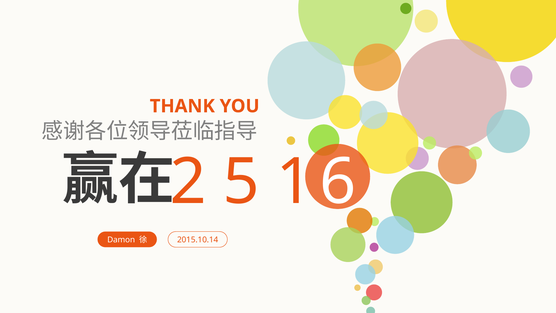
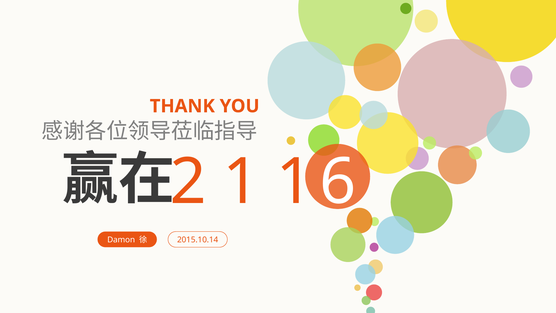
5: 5 -> 1 (241, 182)
